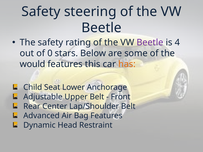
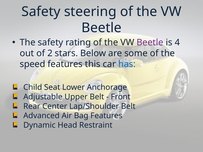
0: 0 -> 2 (50, 53)
would: would -> speed (33, 64)
has colour: orange -> blue (127, 64)
